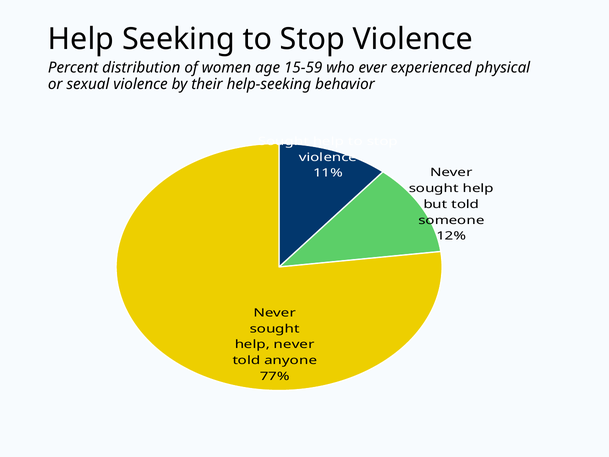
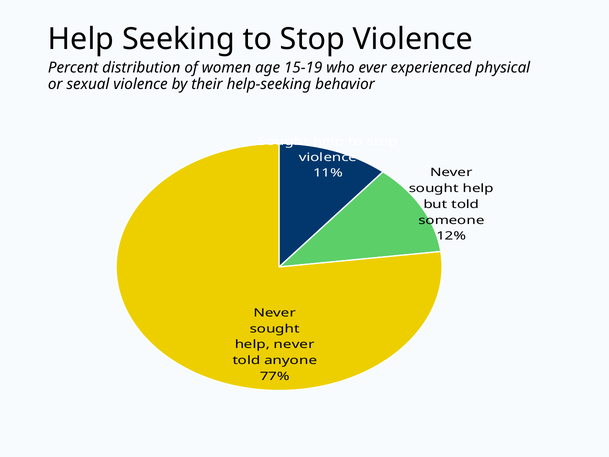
15-59: 15-59 -> 15-19 (303, 68)
